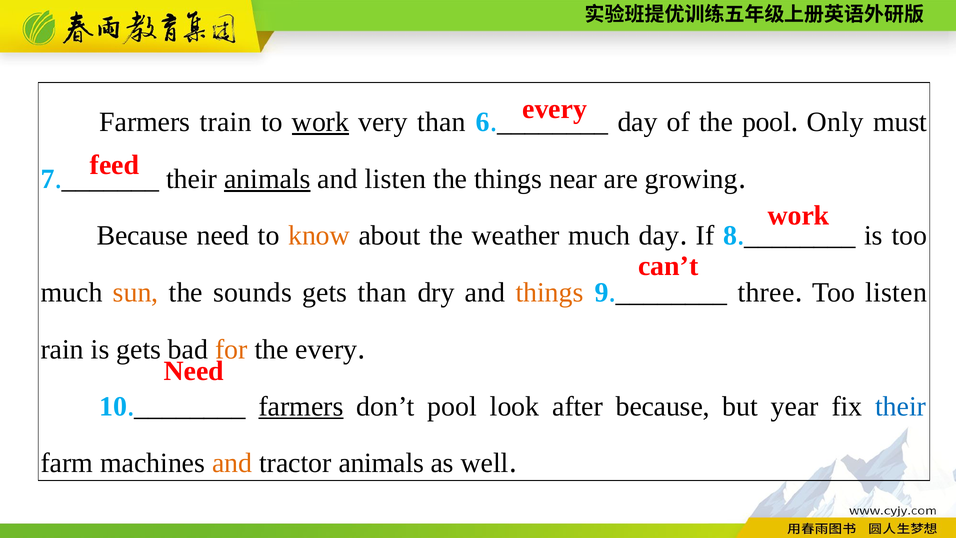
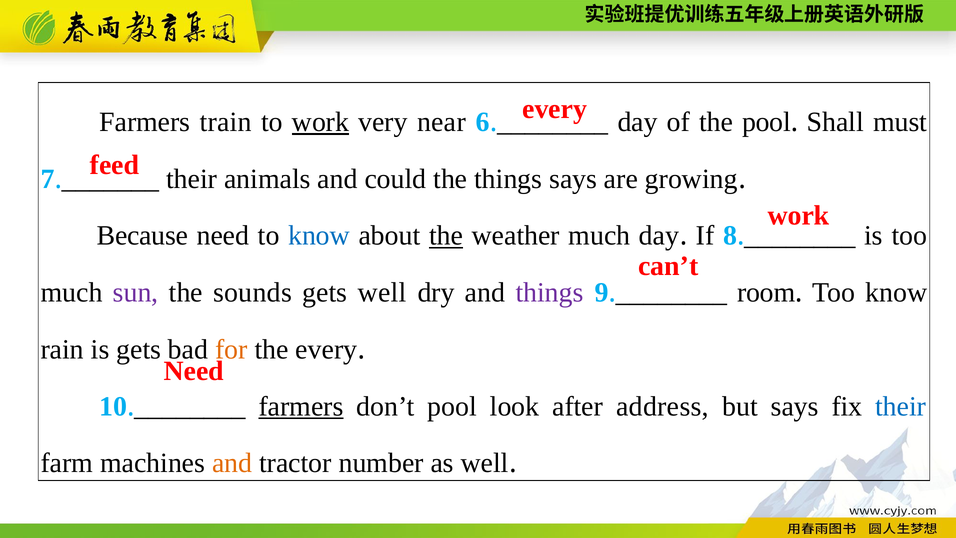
very than: than -> near (441, 122)
Only: Only -> Shall (835, 122)
animals underline: present -> none (267, 179)
and listen: listen -> could (396, 179)
things near: near -> says (573, 179)
know colour: orange -> blue (319, 236)
the underline: none -> present (446, 236)
sun colour: orange -> purple (136, 293)
gets than: than -> well (382, 293)
things colour: orange -> purple (550, 293)
three: three -> room (766, 293)
Too listen: listen -> know (896, 293)
after because: because -> address (663, 406)
but year: year -> says (795, 406)
tractor animals: animals -> number (381, 463)
